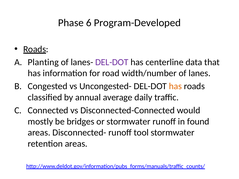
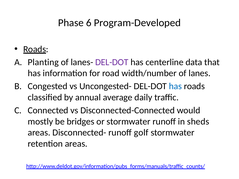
has colour: orange -> blue (175, 86)
found: found -> sheds (198, 122)
tool: tool -> golf (141, 133)
